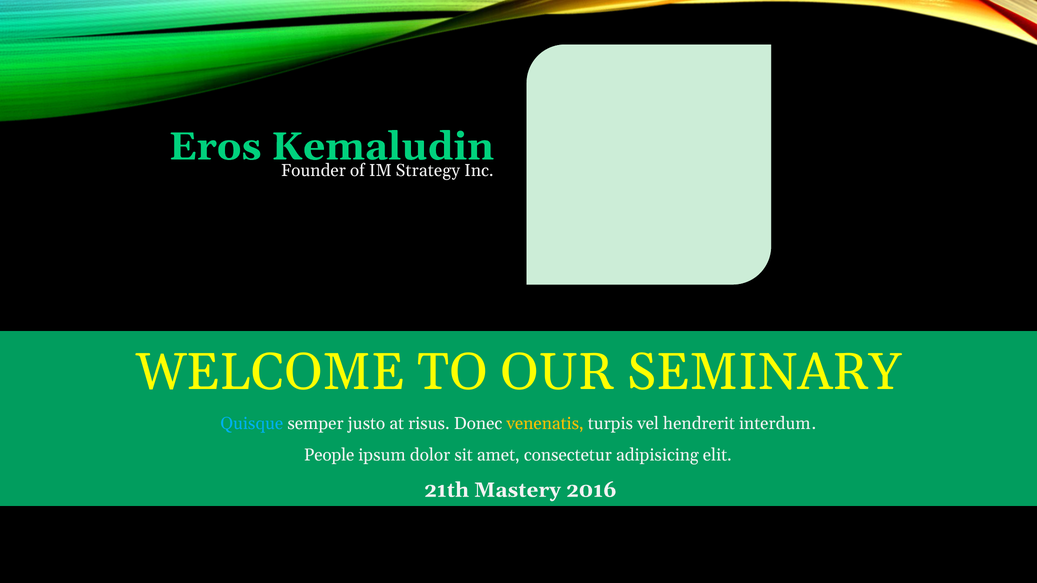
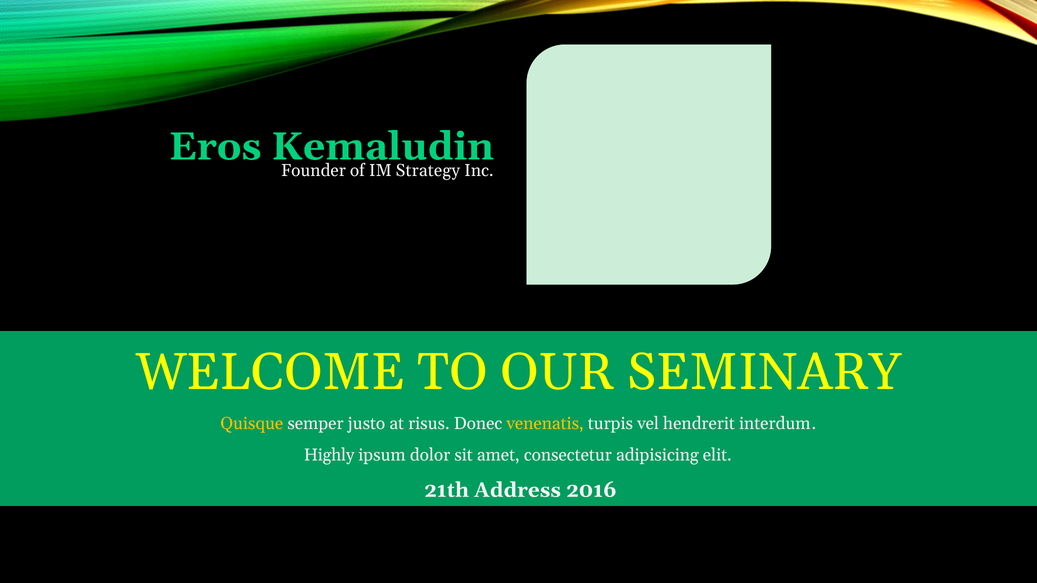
Quisque colour: light blue -> yellow (252, 424)
People: People -> Highly (329, 455)
Mastery: Mastery -> Address (517, 490)
